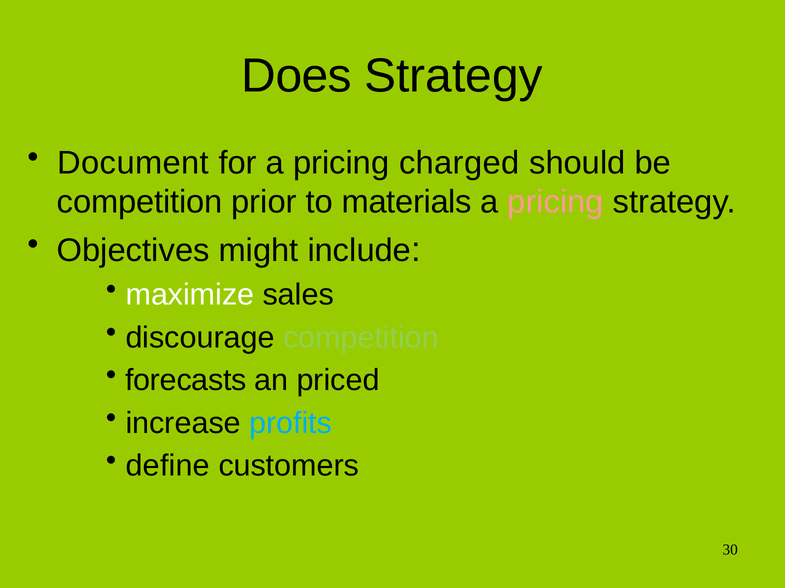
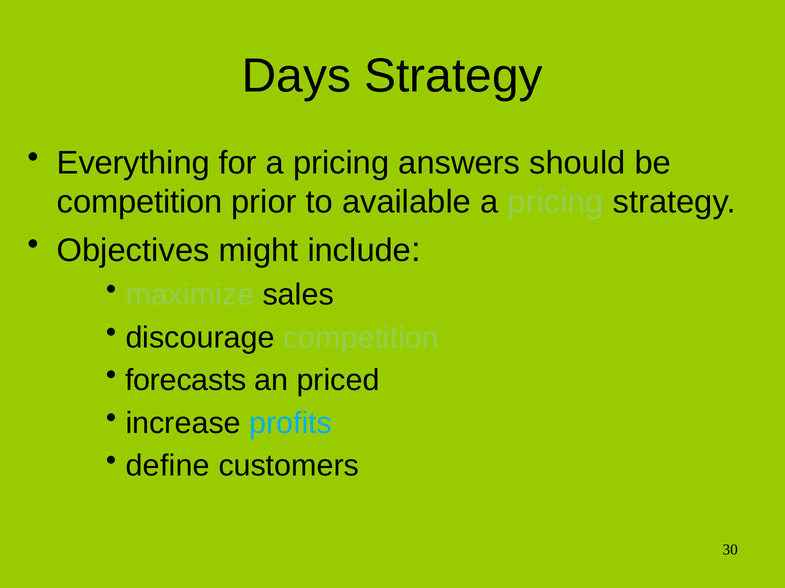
Does: Does -> Days (296, 76)
Document: Document -> Everything (133, 163)
charged: charged -> answers (459, 163)
materials: materials -> available (407, 202)
pricing colour: pink -> light green (556, 202)
maximize colour: white -> light green (190, 295)
